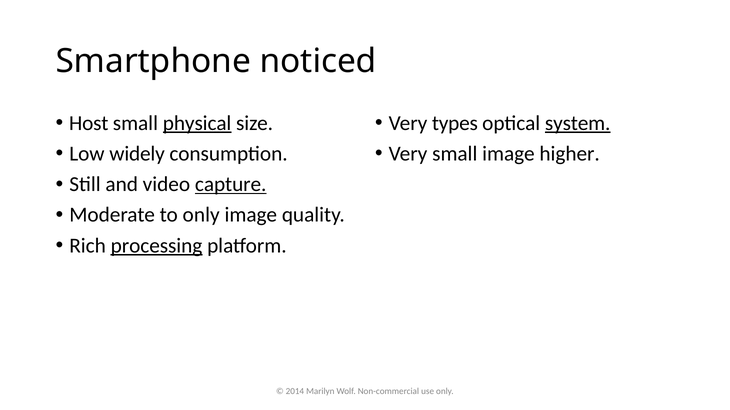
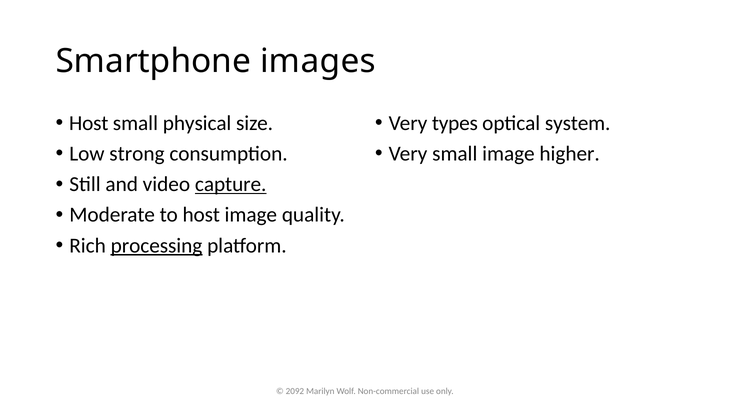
noticed: noticed -> images (318, 61)
physical underline: present -> none (197, 123)
system underline: present -> none (578, 123)
widely: widely -> strong (137, 154)
to only: only -> host (201, 215)
2014: 2014 -> 2092 (295, 392)
